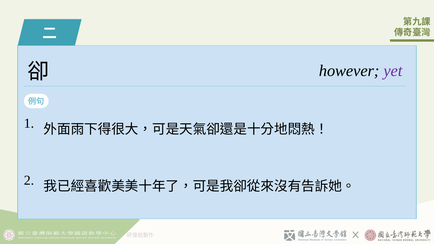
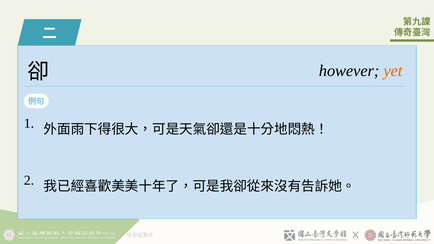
yet colour: purple -> orange (393, 71)
